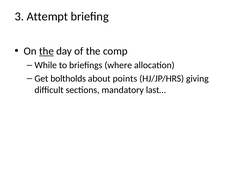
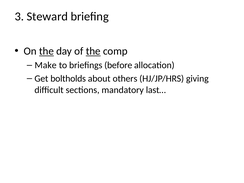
Attempt: Attempt -> Steward (47, 17)
the underline: none -> present (93, 51)
While: While -> Make (46, 65)
where: where -> before (118, 65)
points: points -> others (125, 78)
